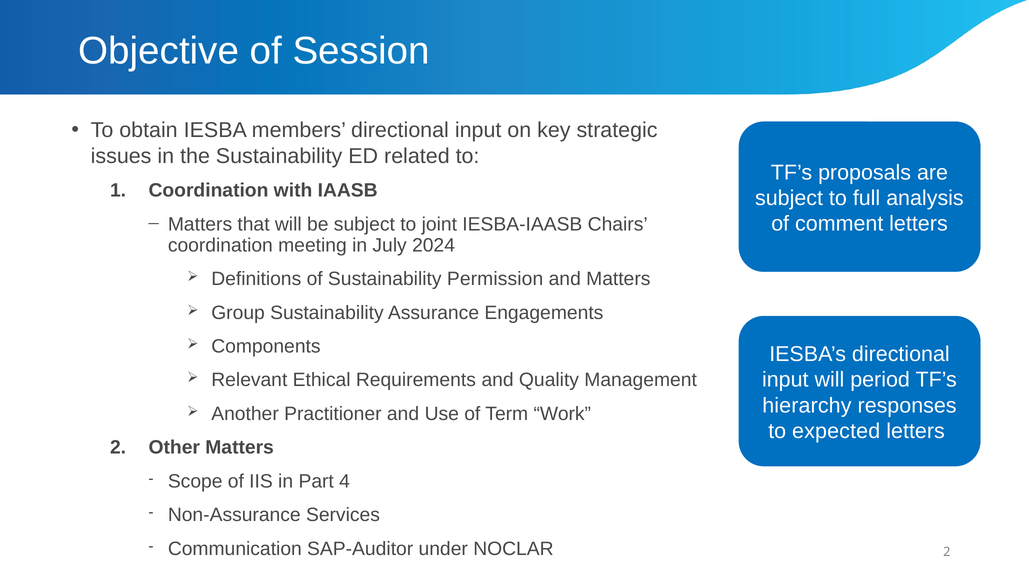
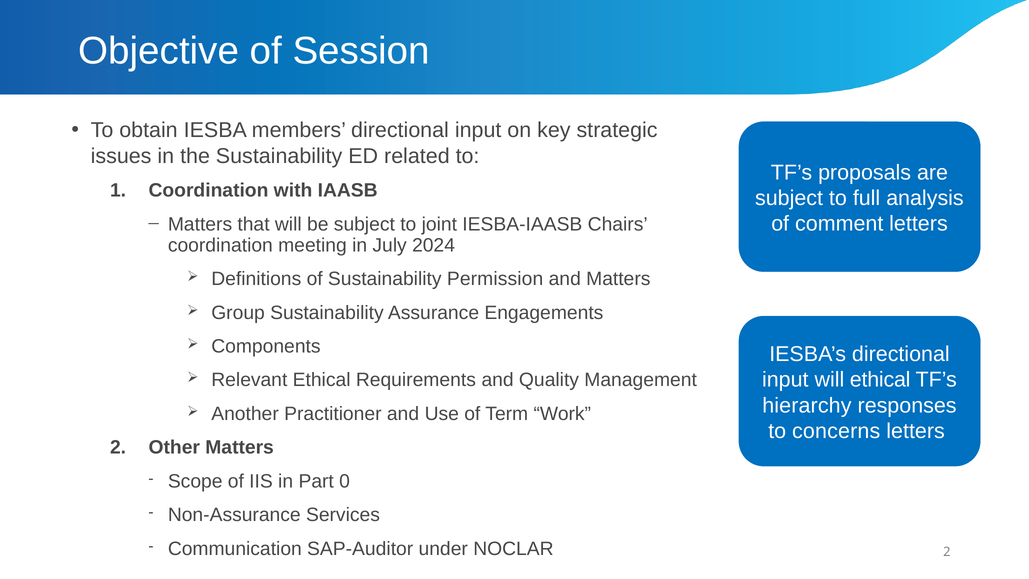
will period: period -> ethical (880, 380)
expected: expected -> concerns (836, 431)
4: 4 -> 0 (345, 481)
